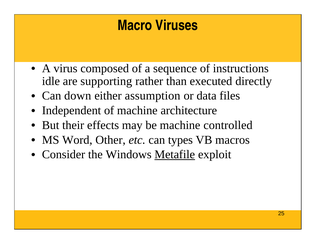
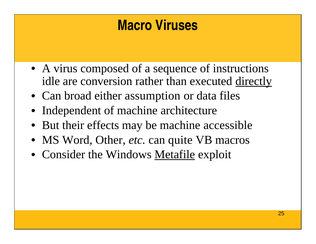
supporting: supporting -> conversion (106, 81)
directly underline: none -> present (254, 81)
down: down -> broad (78, 96)
controlled: controlled -> accessible (228, 125)
types: types -> quite (180, 140)
